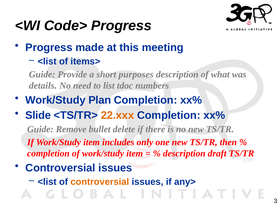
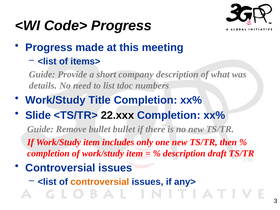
purposes: purposes -> company (136, 74)
Plan: Plan -> Title (100, 100)
22.xxx colour: orange -> black (117, 115)
bullet delete: delete -> bullet (124, 129)
